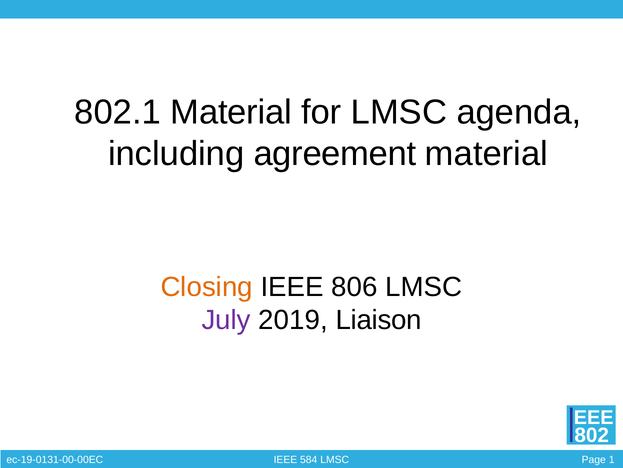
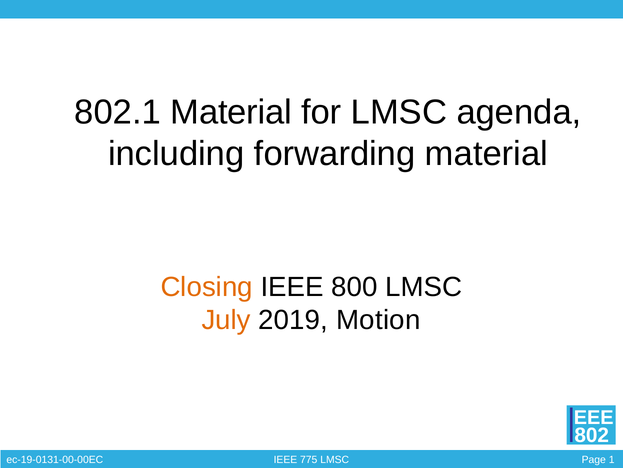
agreement: agreement -> forwarding (335, 154)
806: 806 -> 800 (354, 286)
July colour: purple -> orange (226, 320)
Liaison: Liaison -> Motion (378, 320)
584: 584 -> 775 (309, 459)
